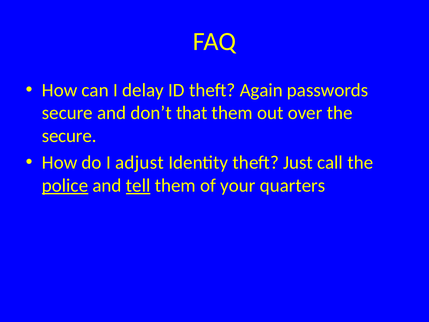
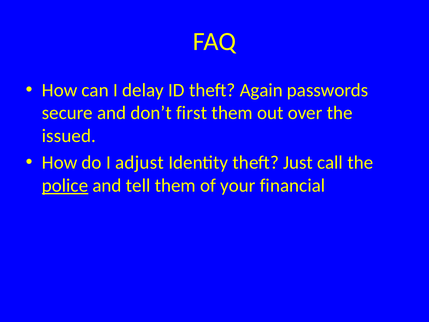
that: that -> first (192, 113)
secure: secure -> issued (69, 136)
tell underline: present -> none (138, 185)
quarters: quarters -> financial (293, 185)
